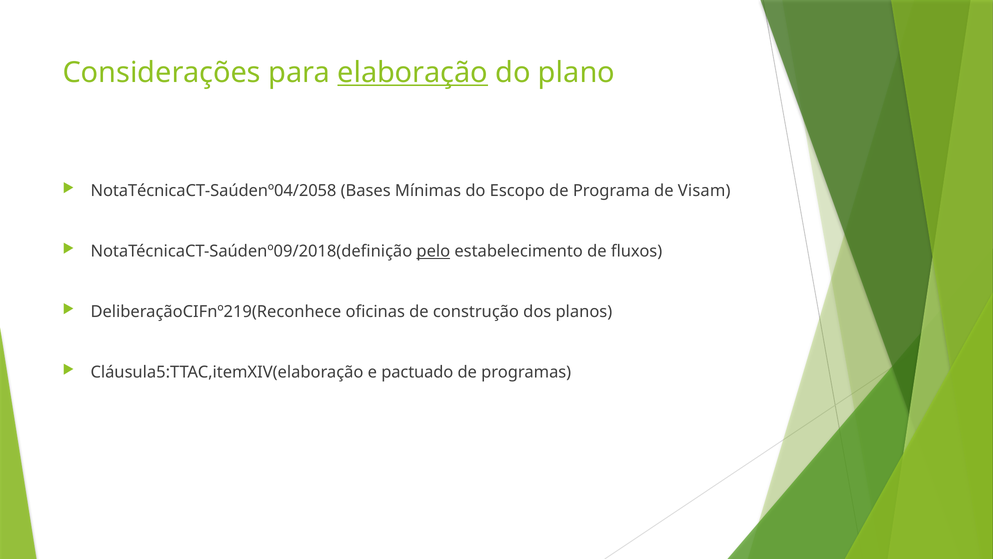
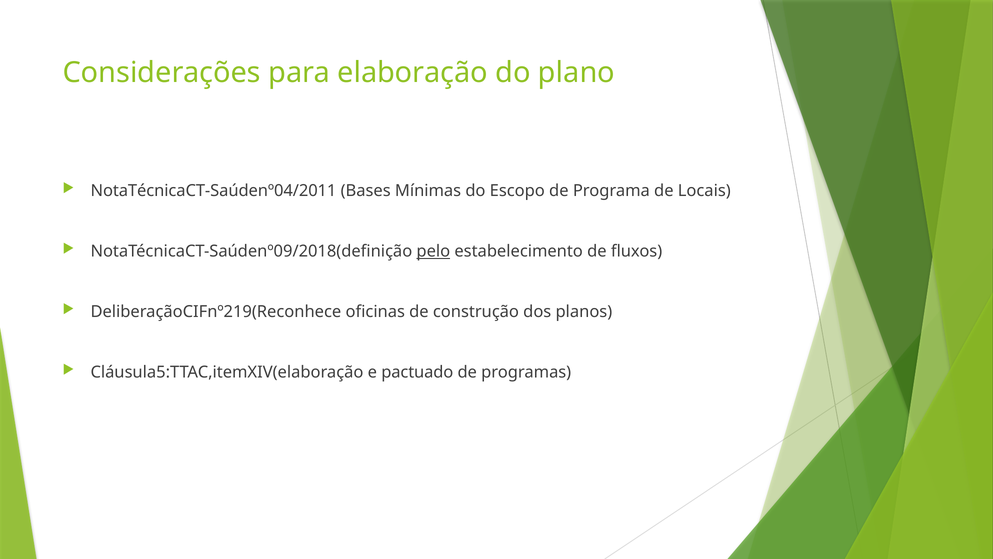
elaboração underline: present -> none (413, 73)
NotaTécnicaCT-Saúdenº04/2058: NotaTécnicaCT-Saúdenº04/2058 -> NotaTécnicaCT-Saúdenº04/2011 (213, 191)
Visam: Visam -> Locais (704, 191)
